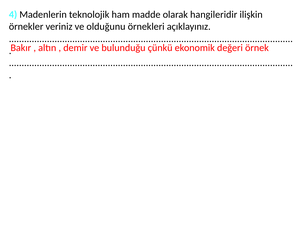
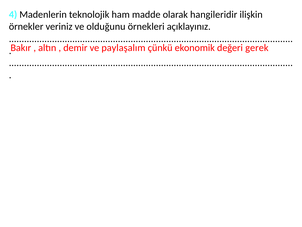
bulunduğu: bulunduğu -> paylaşalım (123, 48)
örnek: örnek -> gerek (257, 48)
